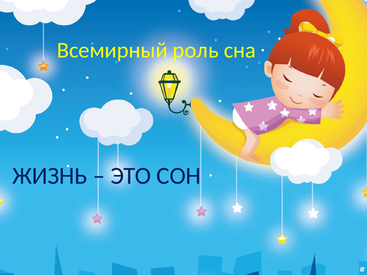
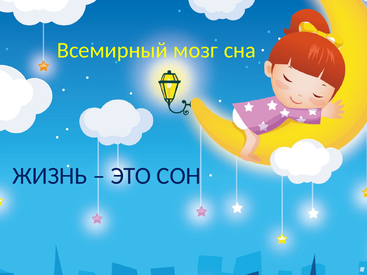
роль: роль -> мозг (196, 50)
